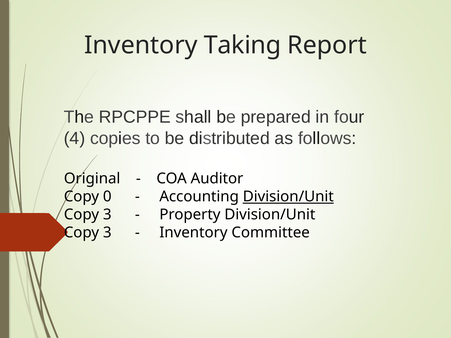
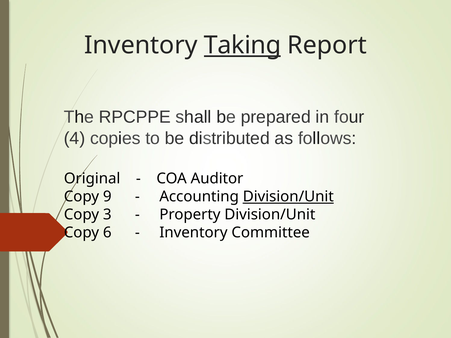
Taking underline: none -> present (242, 45)
0: 0 -> 9 (107, 197)
3: 3 -> 6 (107, 233)
